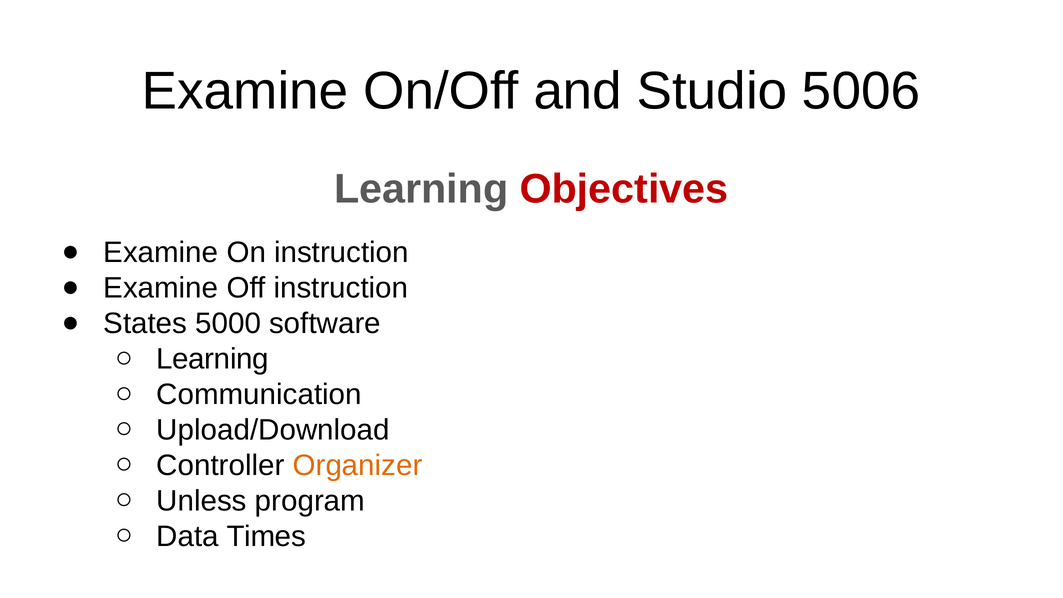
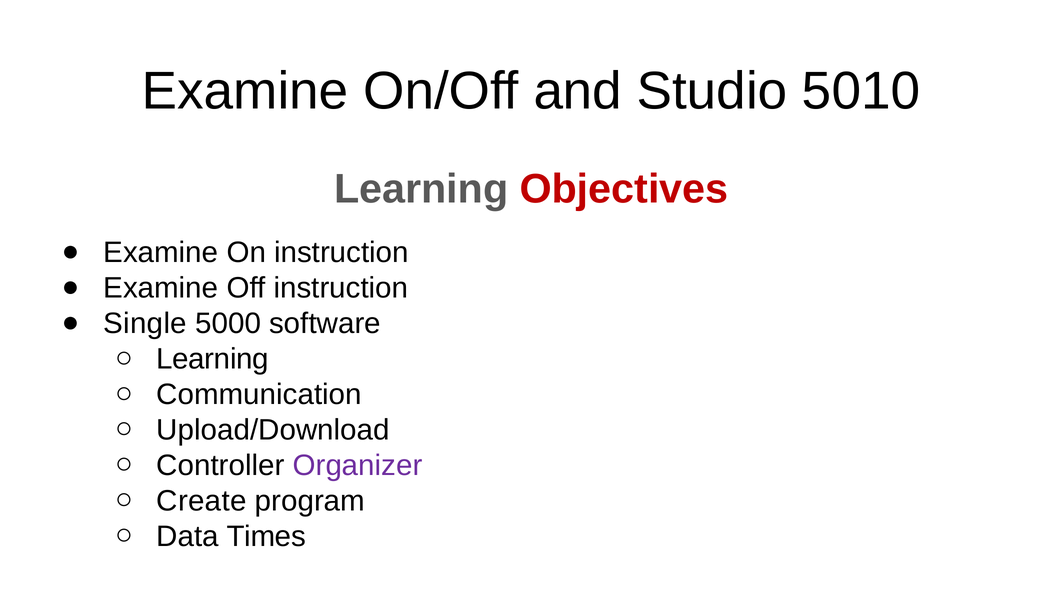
5006: 5006 -> 5010 (861, 91)
States: States -> Single (145, 324)
Organizer colour: orange -> purple (358, 465)
Unless: Unless -> Create (201, 501)
